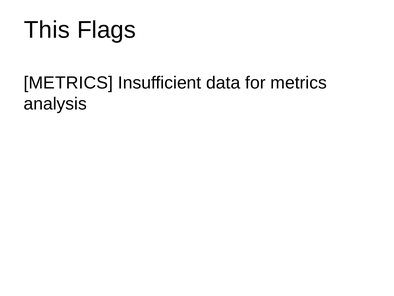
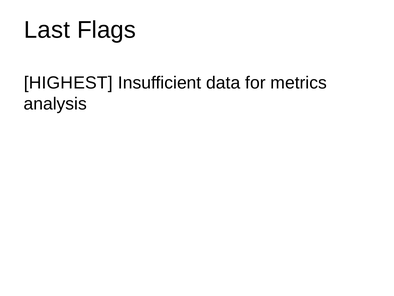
This: This -> Last (47, 30)
METRICS: METRICS -> HIGHEST (68, 83)
